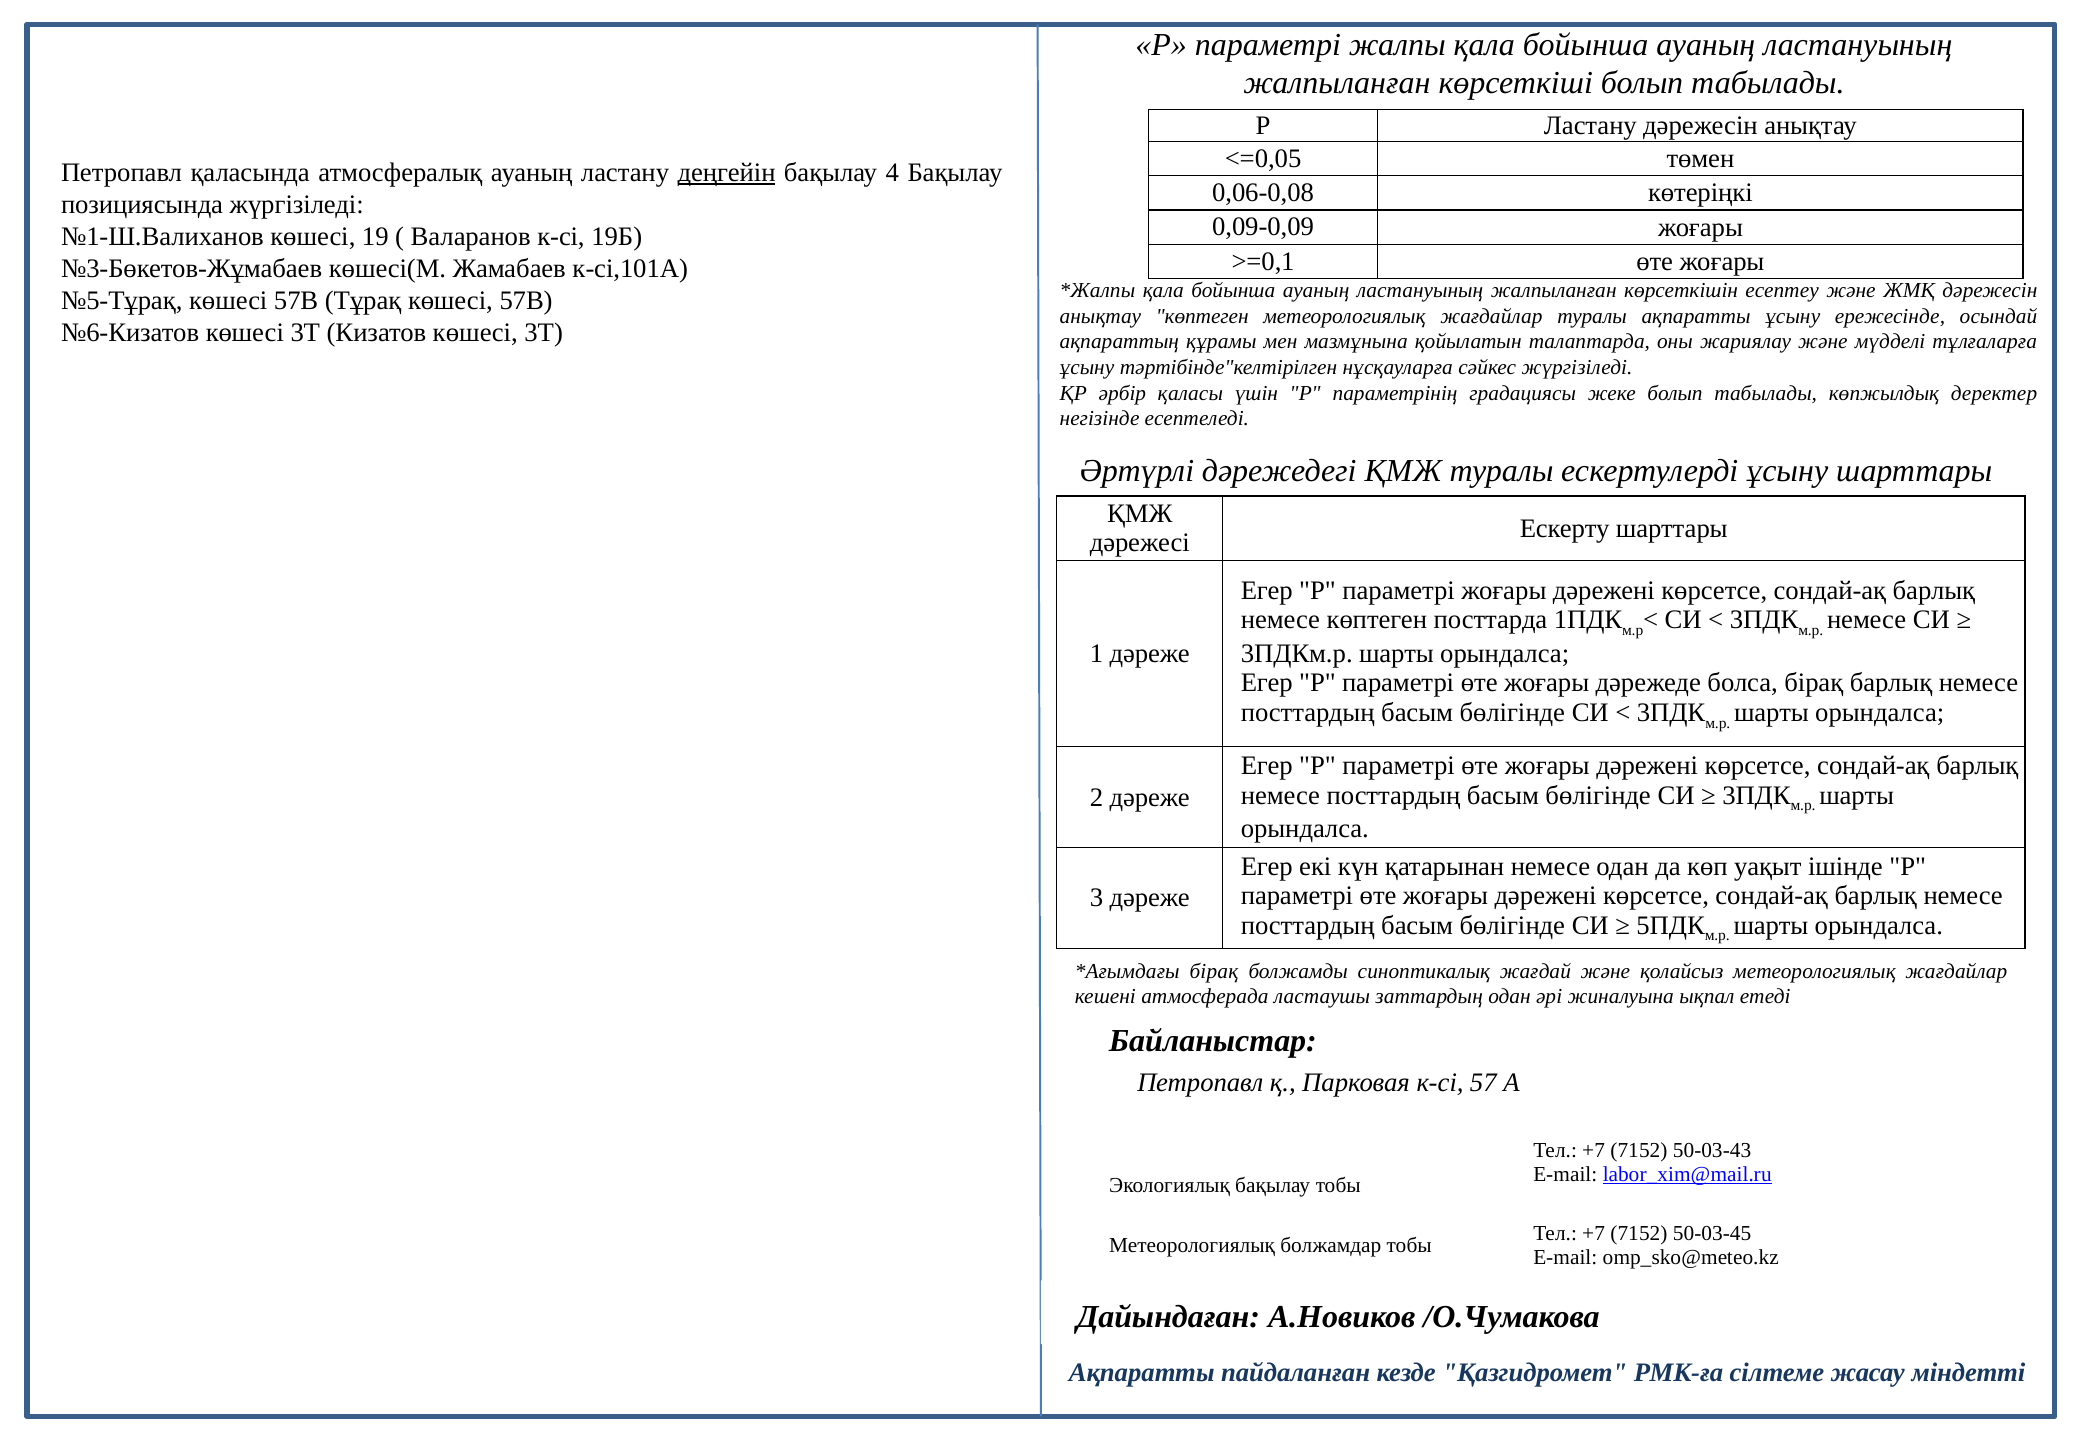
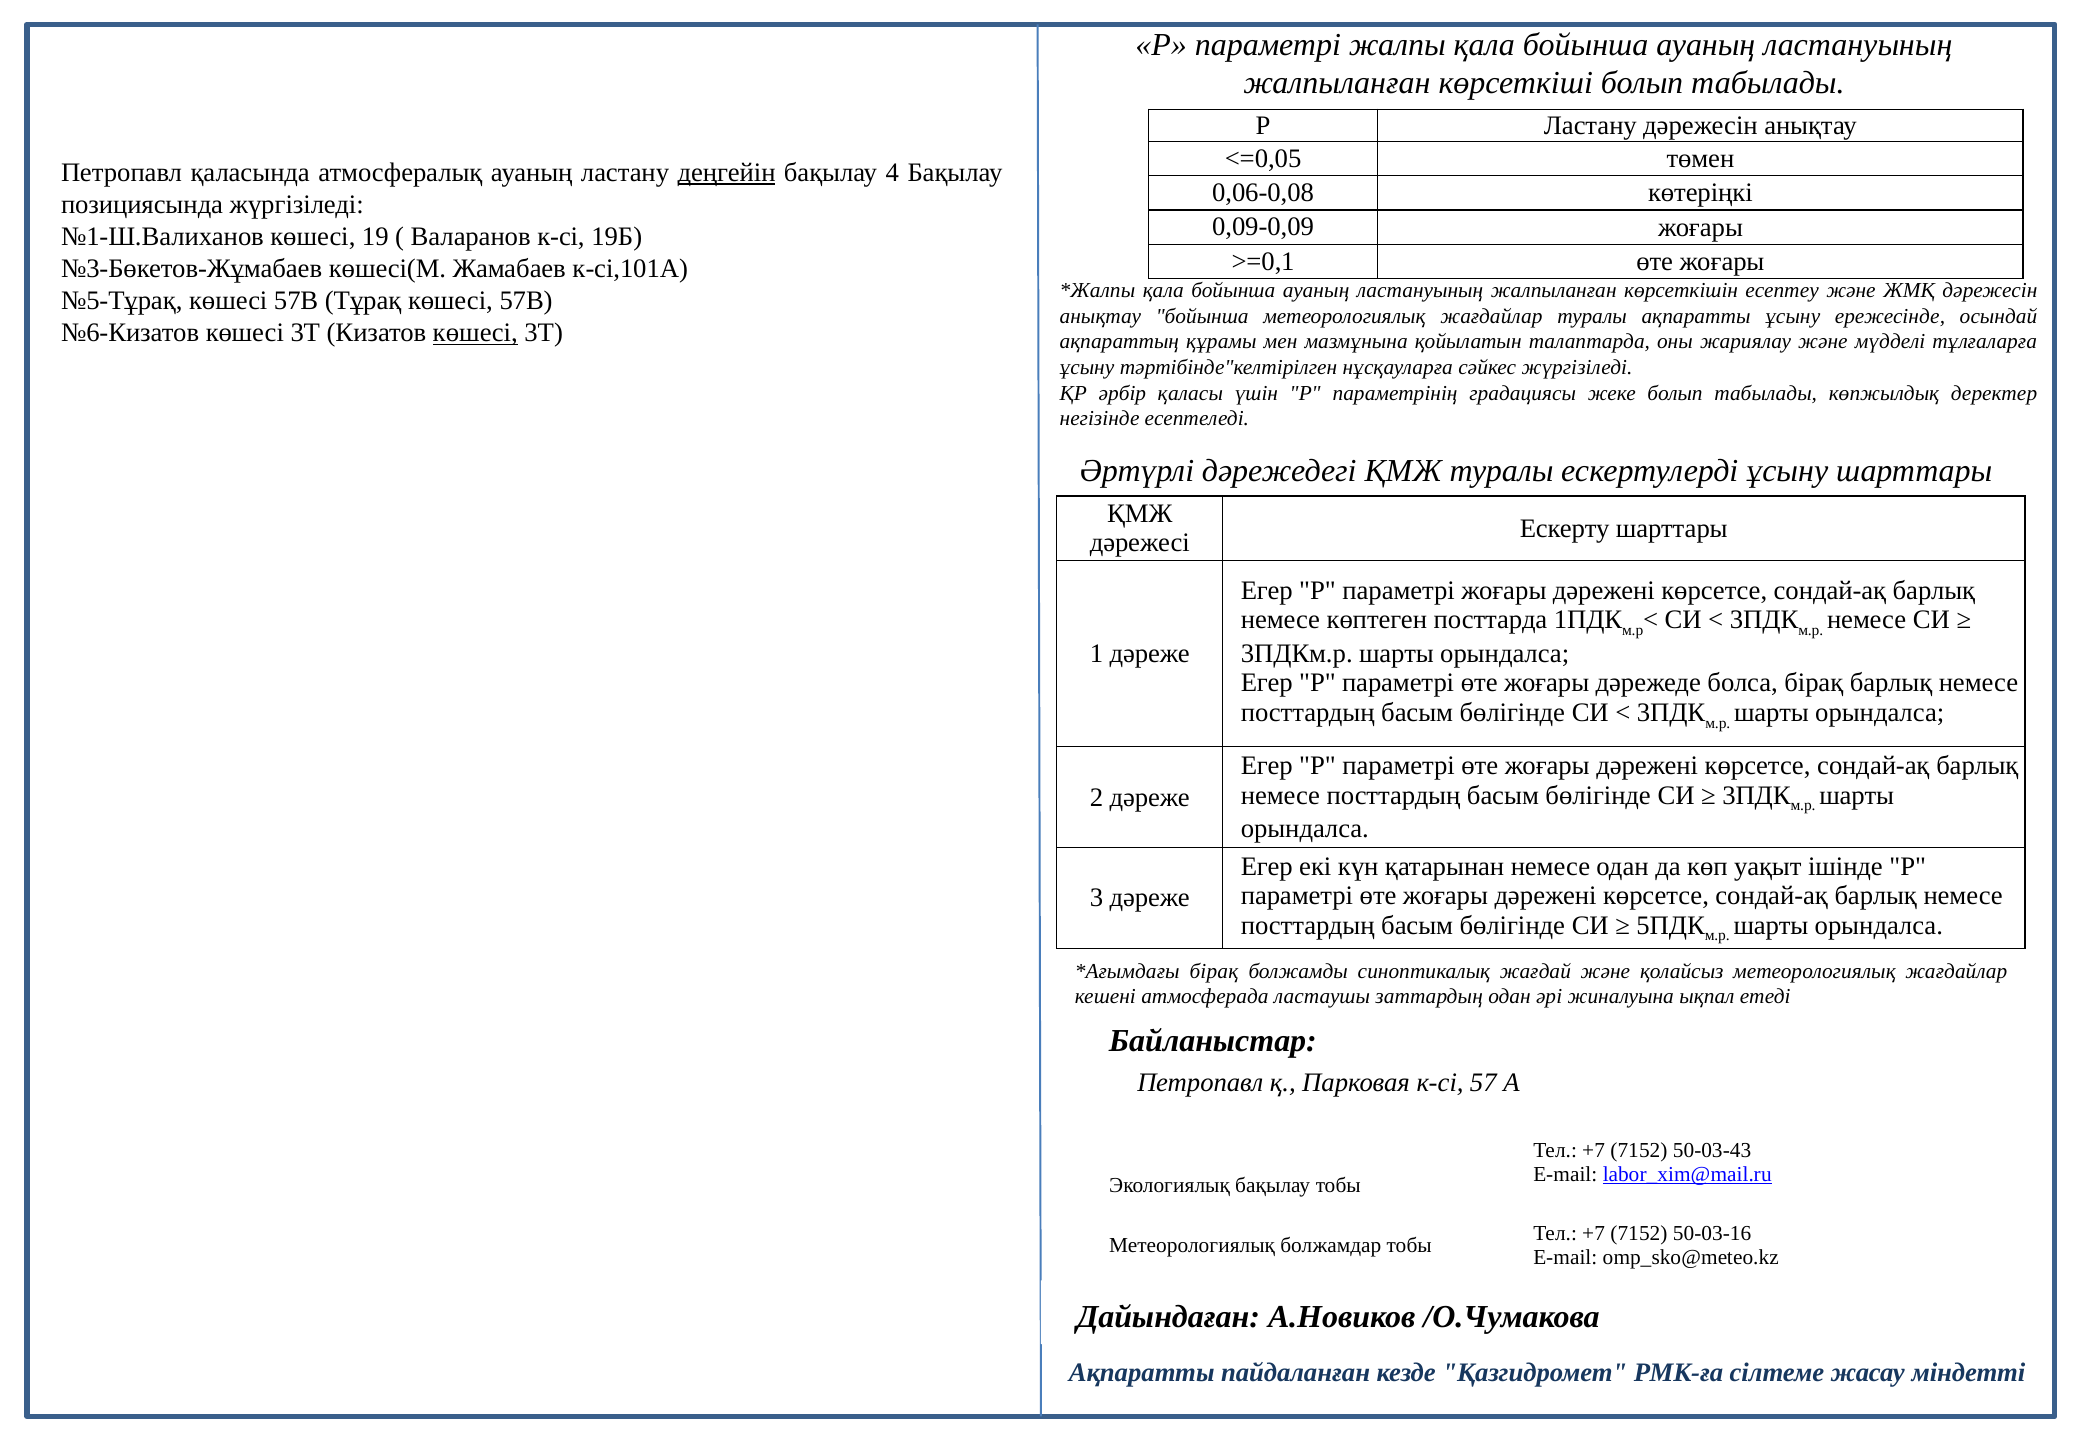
анықтау көптеген: көптеген -> бойынша (1202, 316)
көшесі underline: none -> present (475, 333)
50-03-45: 50-03-45 -> 50-03-16 (1712, 1234)
